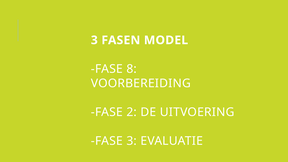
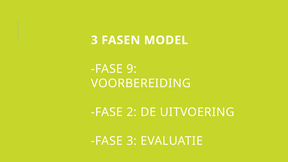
8: 8 -> 9 (132, 69)
